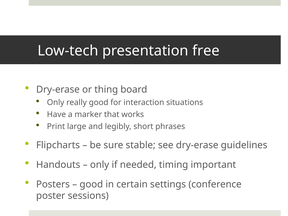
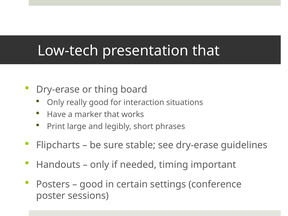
presentation free: free -> that (206, 51)
